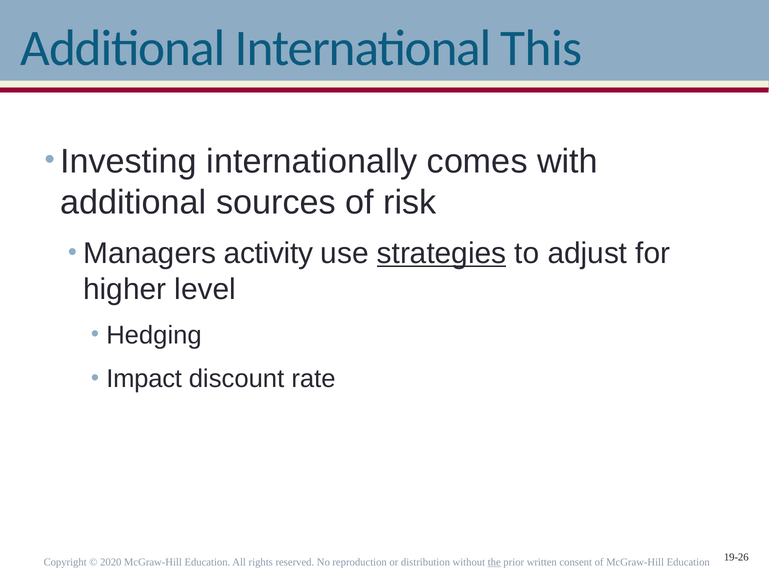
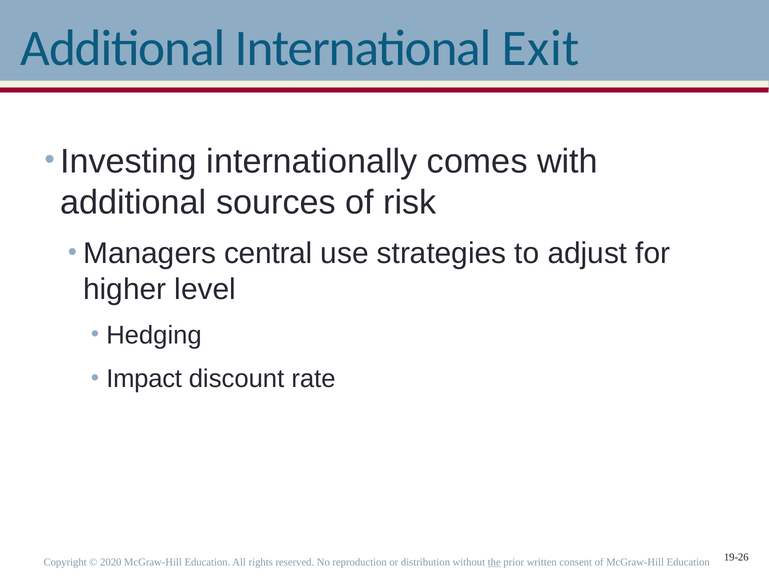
This: This -> Exit (541, 48)
activity: activity -> central (268, 253)
strategies underline: present -> none (442, 253)
